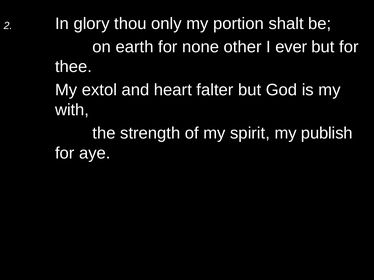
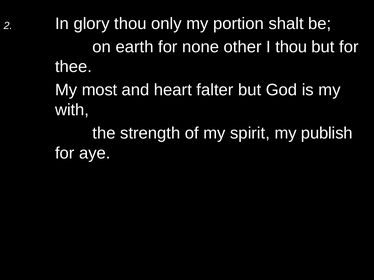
I ever: ever -> thou (291, 47)
extol: extol -> most (100, 90)
